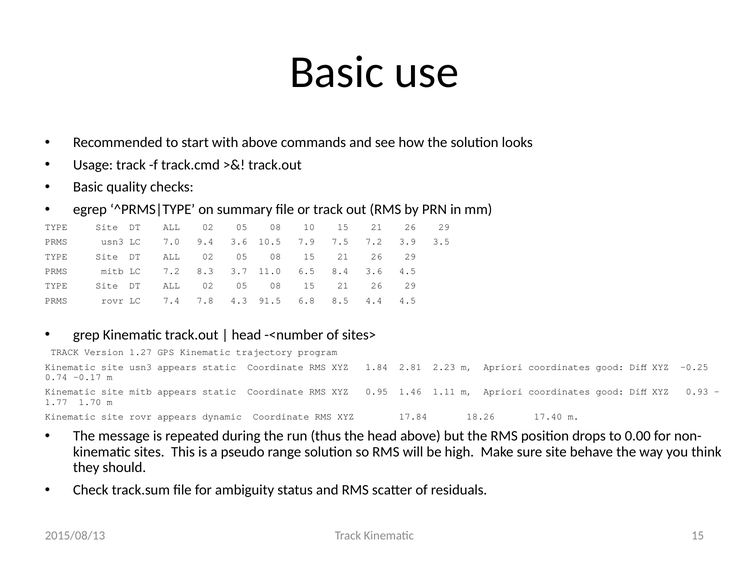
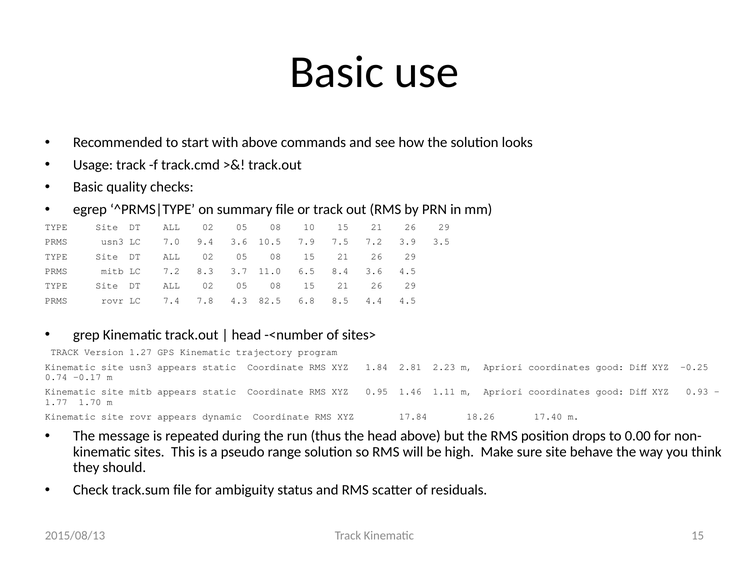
91.5: 91.5 -> 82.5 (270, 301)
